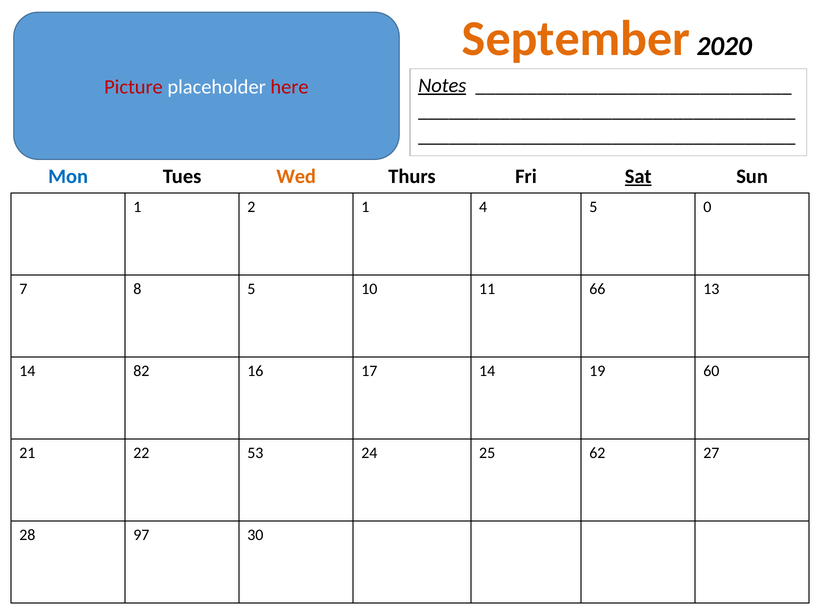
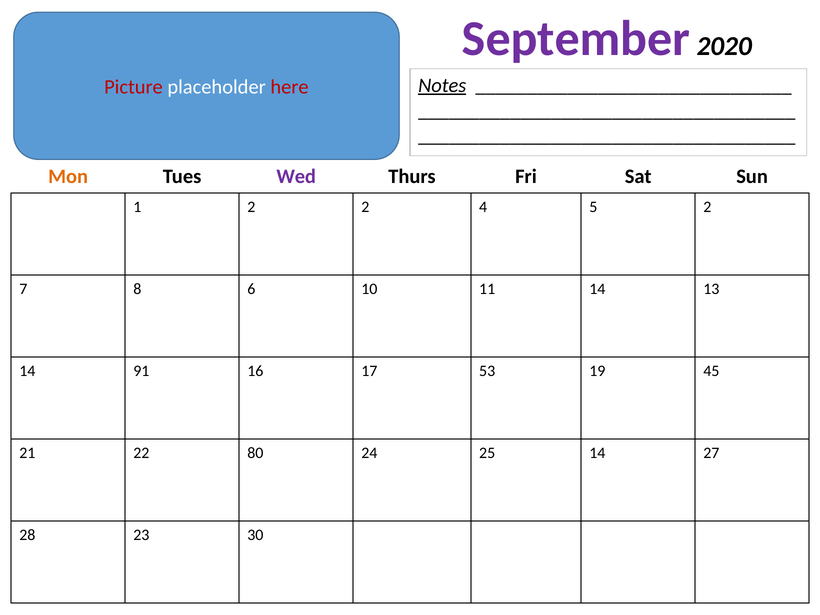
September colour: orange -> purple (576, 39)
Mon colour: blue -> orange (68, 176)
Wed colour: orange -> purple (296, 176)
Sat underline: present -> none (638, 176)
2 1: 1 -> 2 (365, 207)
5 0: 0 -> 2 (707, 207)
8 5: 5 -> 6 (251, 289)
11 66: 66 -> 14 (597, 289)
82: 82 -> 91 (141, 371)
17 14: 14 -> 53 (487, 371)
60: 60 -> 45 (711, 371)
53: 53 -> 80 (255, 453)
25 62: 62 -> 14 (597, 453)
97: 97 -> 23 (141, 535)
